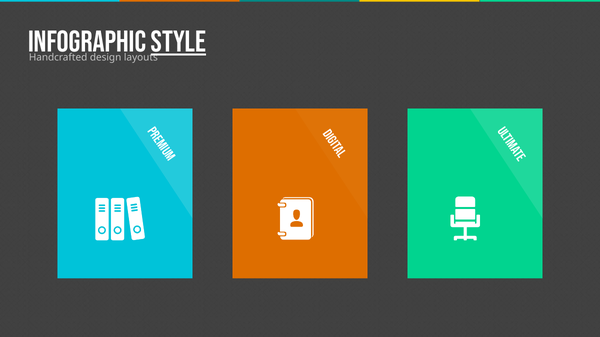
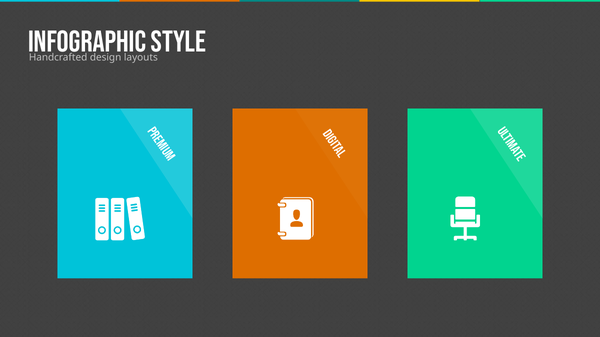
STYLE underline: present -> none (179, 42)
